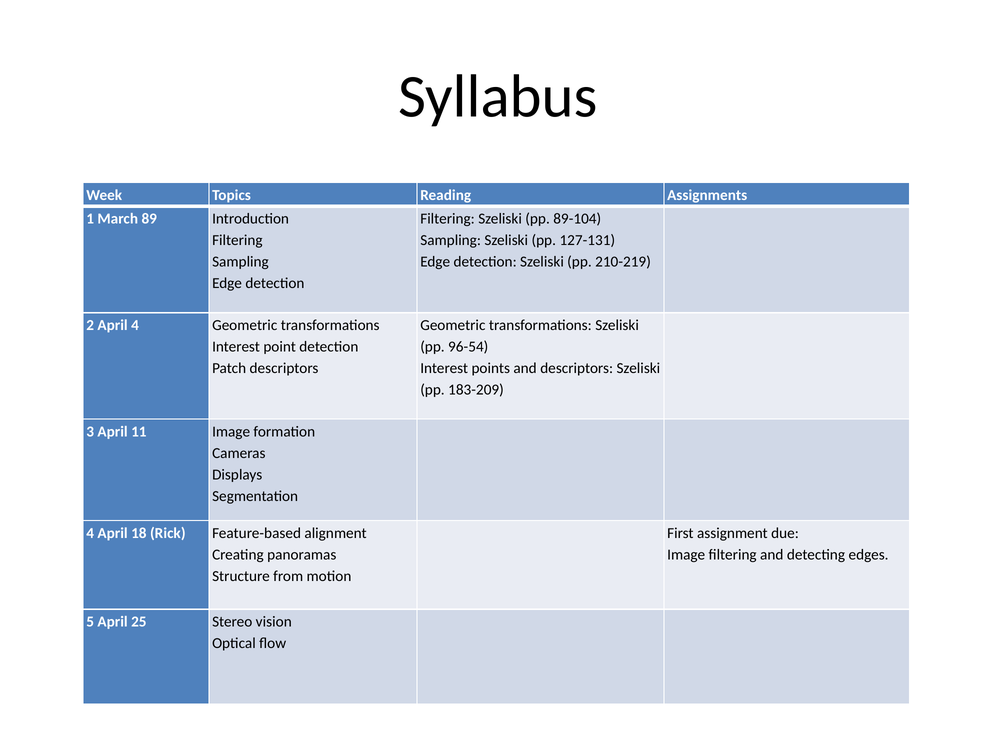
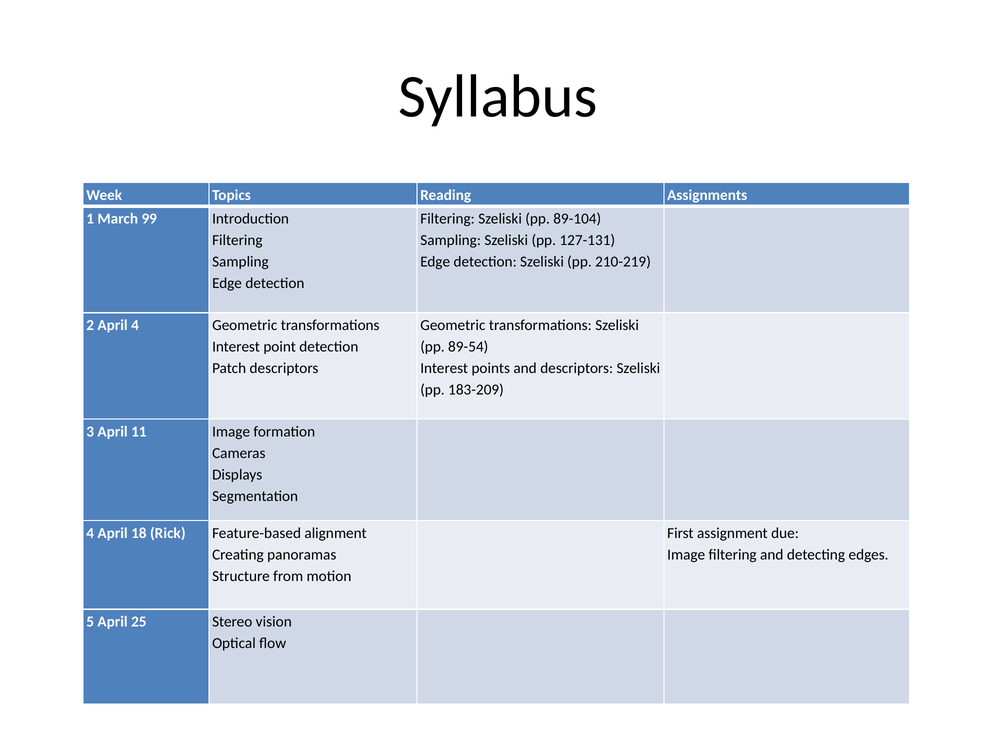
89: 89 -> 99 (149, 219)
96-54: 96-54 -> 89-54 (468, 347)
